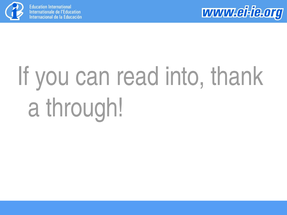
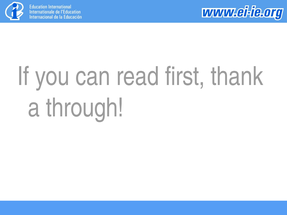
into: into -> first (185, 76)
